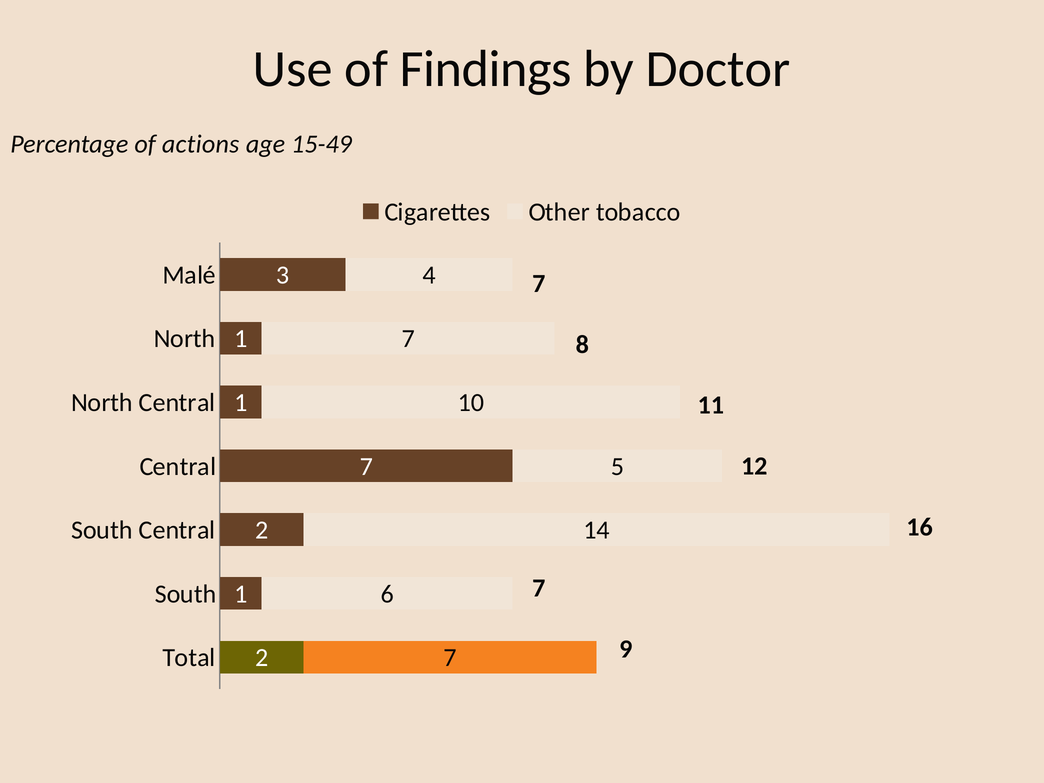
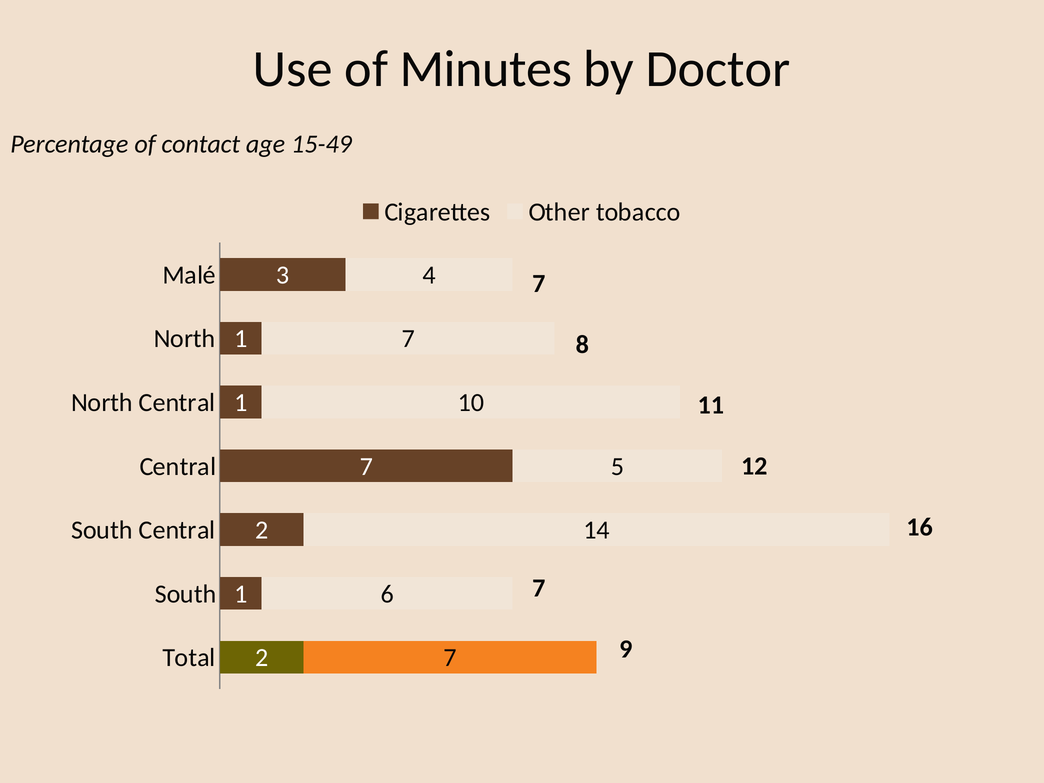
Findings: Findings -> Minutes (486, 69)
actions: actions -> contact (201, 144)
